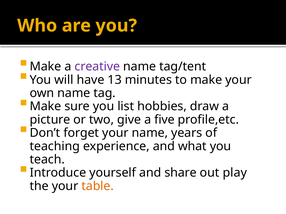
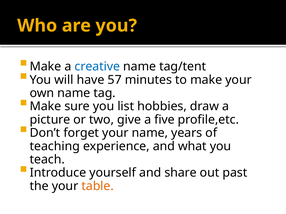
creative colour: purple -> blue (97, 67)
13: 13 -> 57 (115, 80)
play: play -> past (235, 173)
